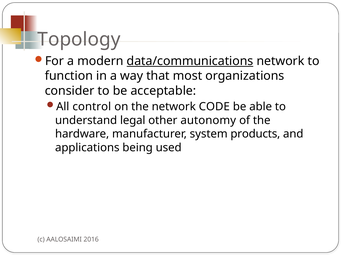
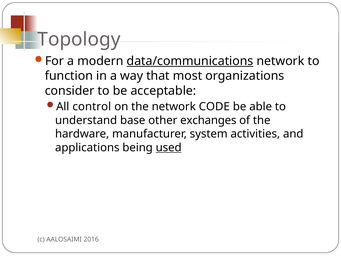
legal: legal -> base (133, 120)
autonomy: autonomy -> exchanges (208, 120)
products: products -> activities (255, 134)
used underline: none -> present (169, 147)
